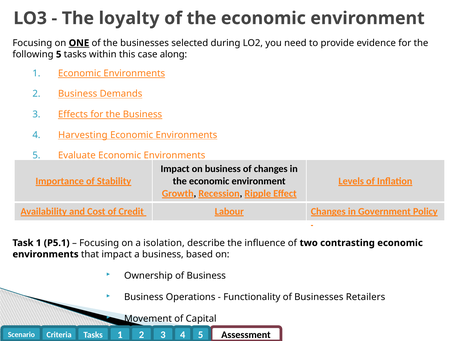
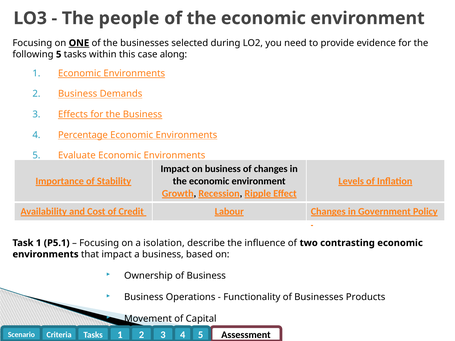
loyalty: loyalty -> people (129, 18)
Harvesting: Harvesting -> Percentage (83, 135)
Retailers: Retailers -> Products (366, 297)
